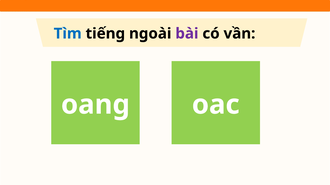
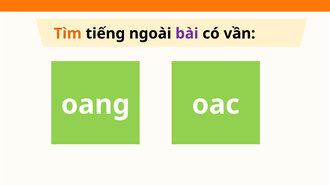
Tìm colour: blue -> orange (68, 34)
